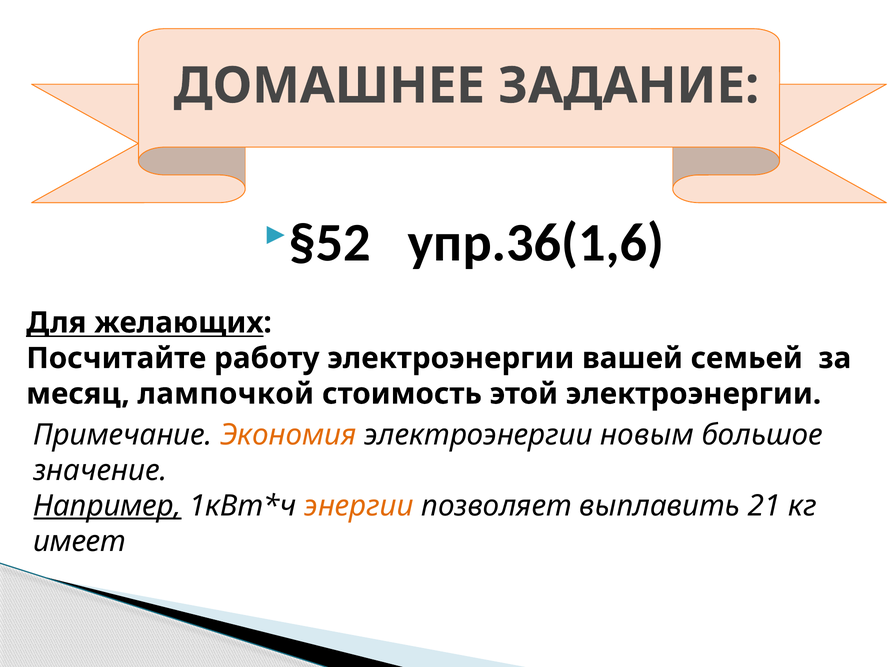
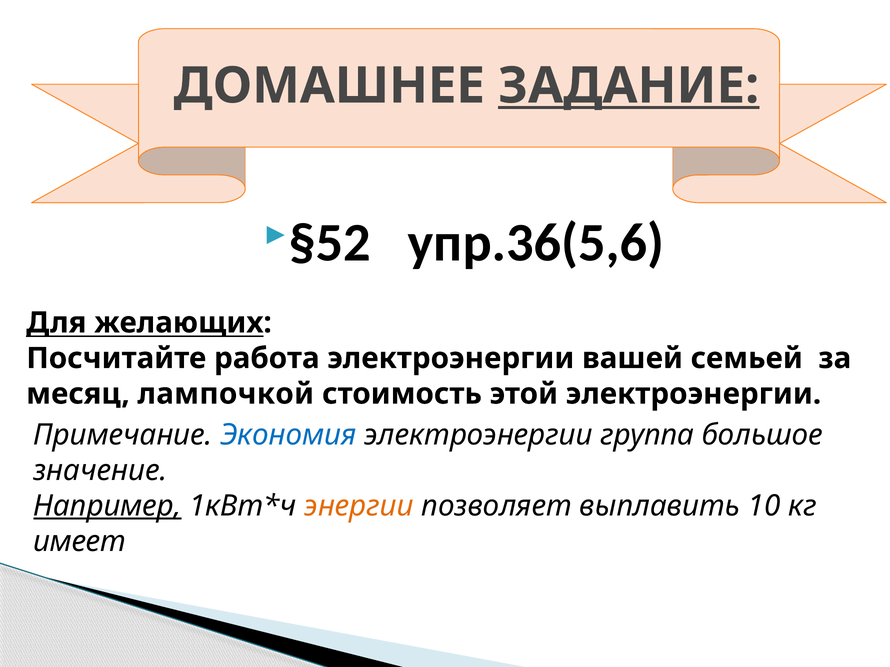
ЗАДАНИЕ underline: none -> present (629, 86)
упр.36(1,6: упр.36(1,6 -> упр.36(5,6 (536, 243)
работу: работу -> работа (267, 359)
Экономия colour: orange -> blue (288, 435)
новым: новым -> группа (647, 435)
21: 21 -> 10 (764, 506)
